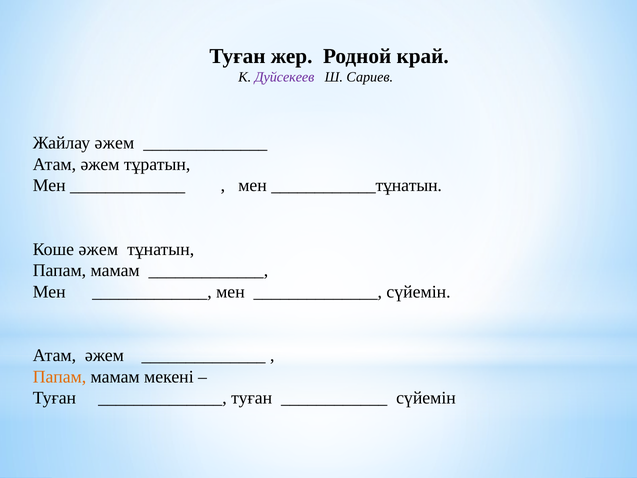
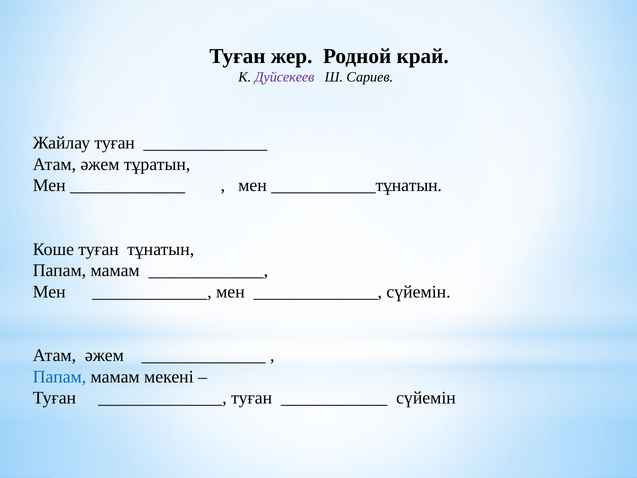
Жайлау әжем: әжем -> туған (115, 143)
Коше әжем: әжем -> туған (99, 249)
Папам colour: orange -> blue (59, 377)
